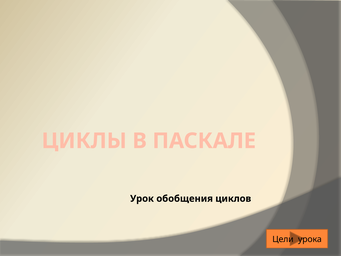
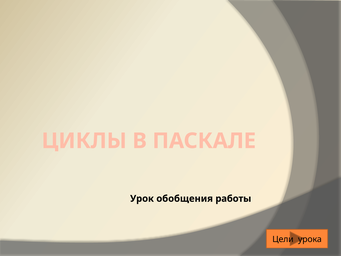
циклов: циклов -> работы (233, 198)
